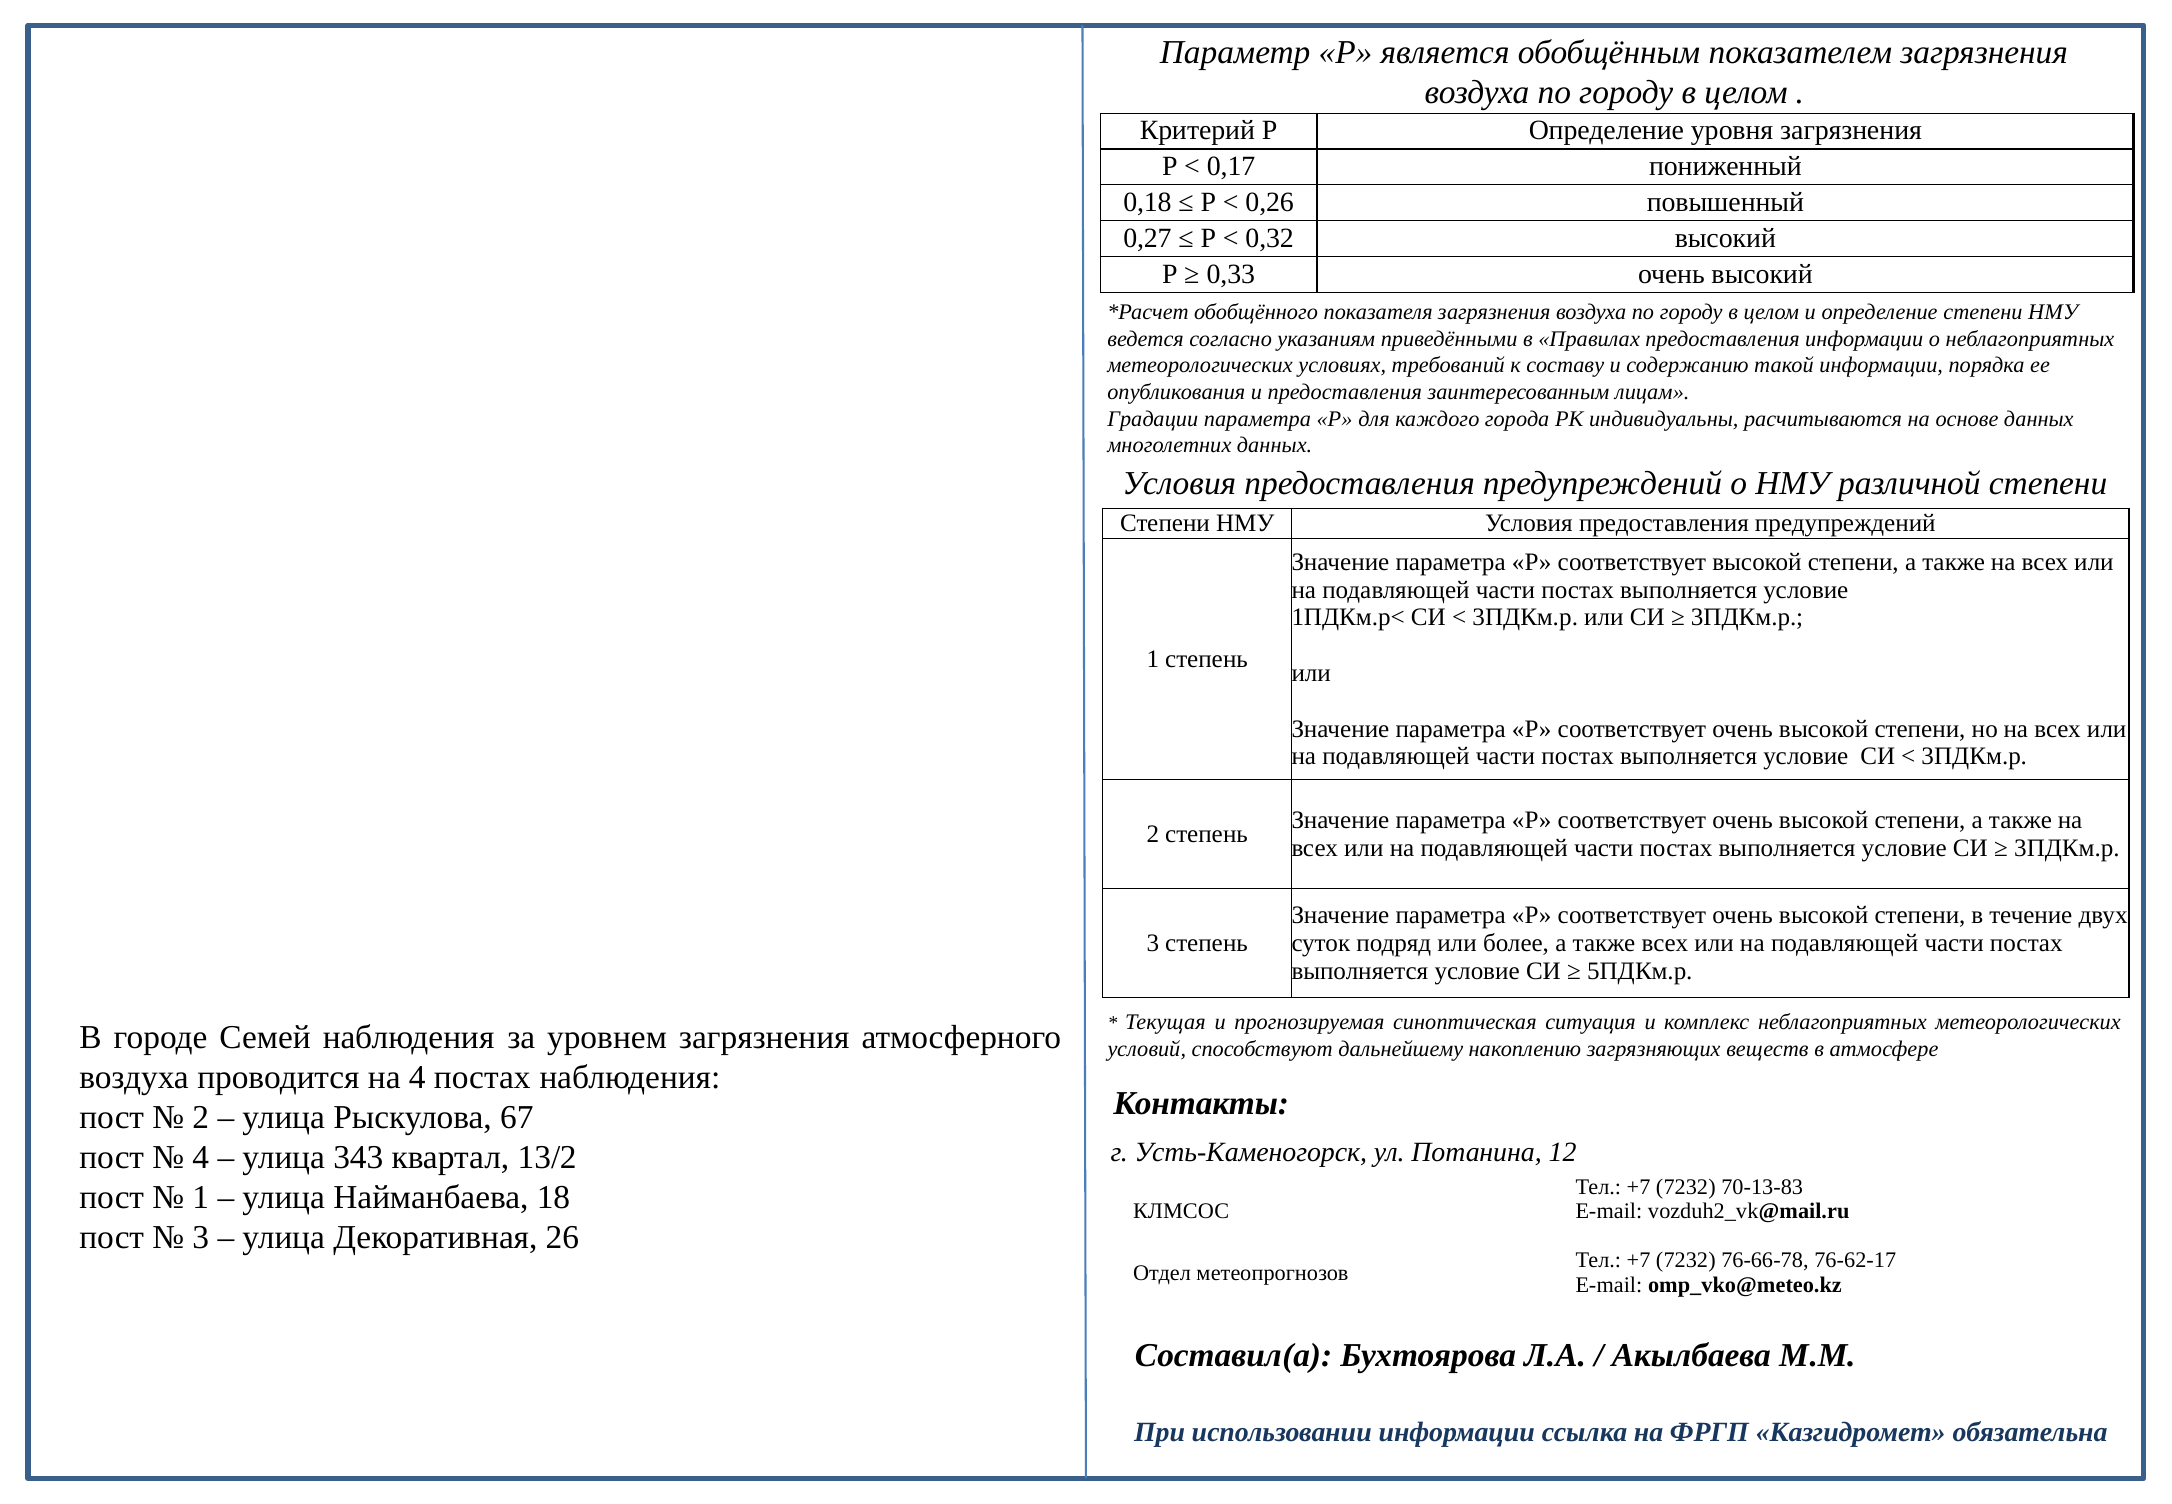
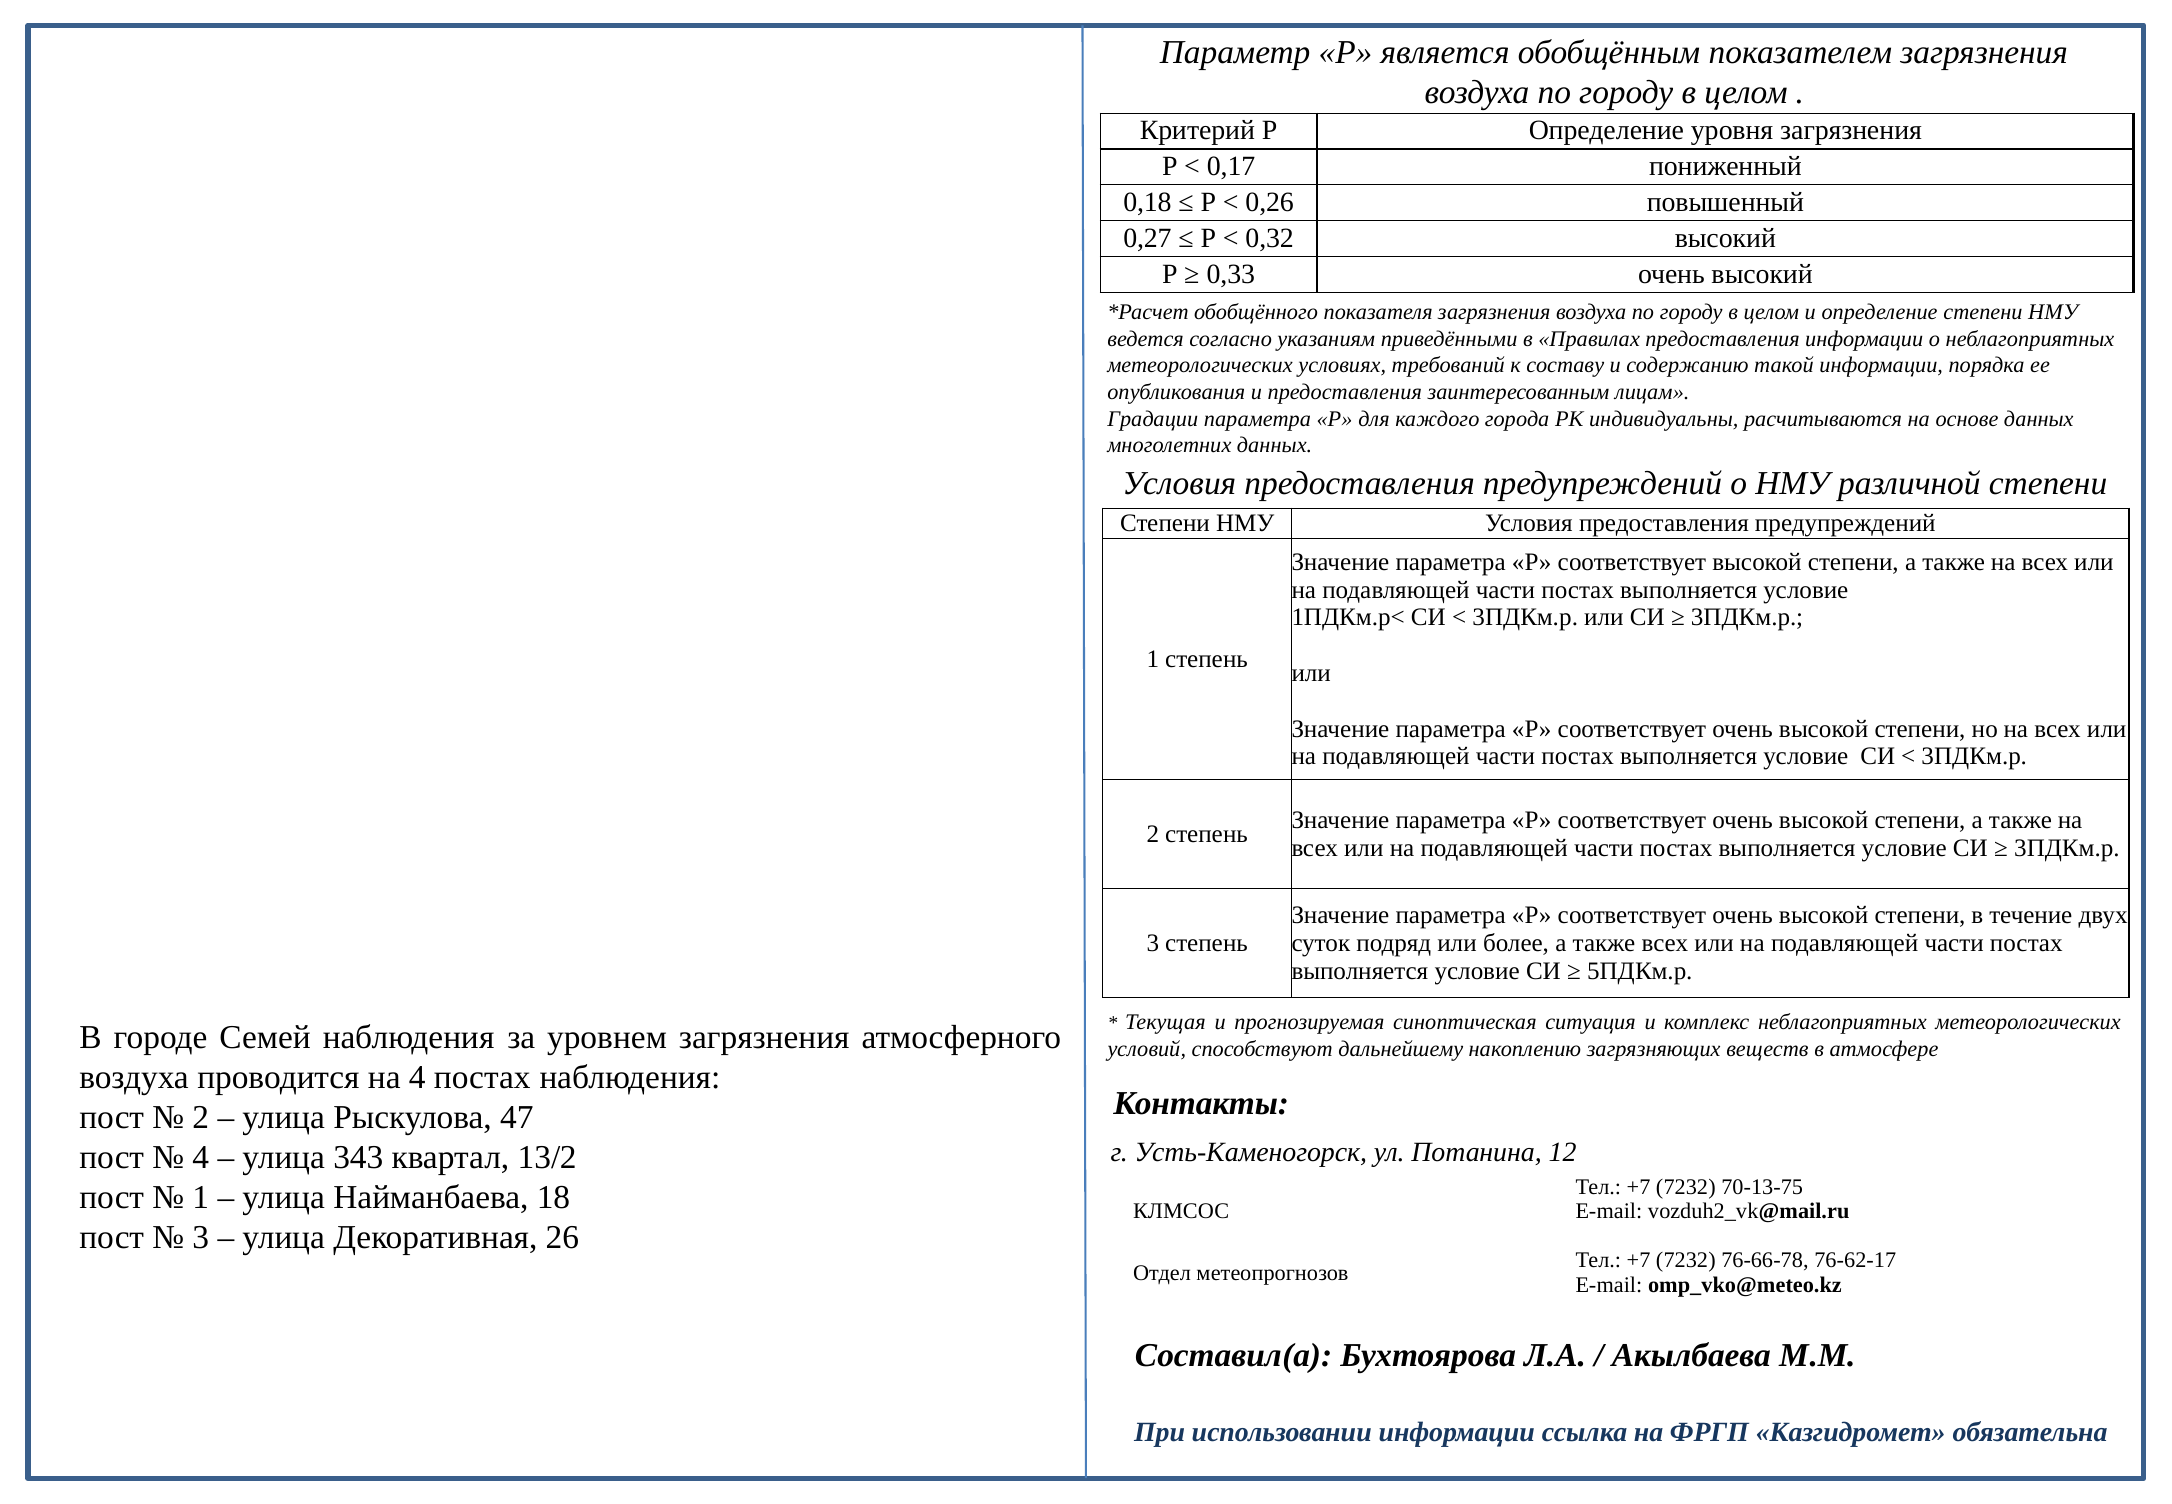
67: 67 -> 47 (517, 1117)
70-13-83: 70-13-83 -> 70-13-75 (1762, 1186)
